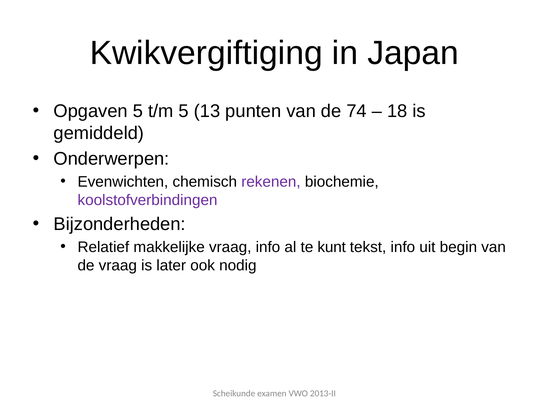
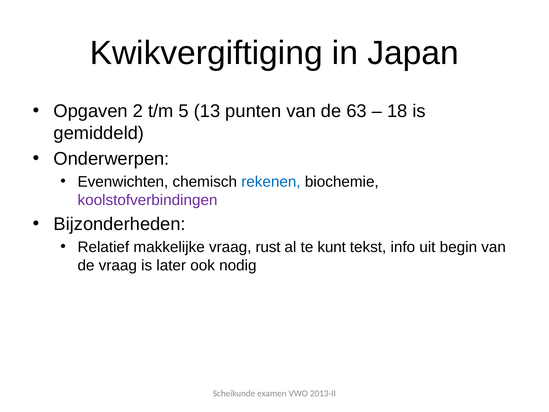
Opgaven 5: 5 -> 2 (138, 111)
74: 74 -> 63 (357, 111)
rekenen colour: purple -> blue (271, 182)
vraag info: info -> rust (268, 247)
